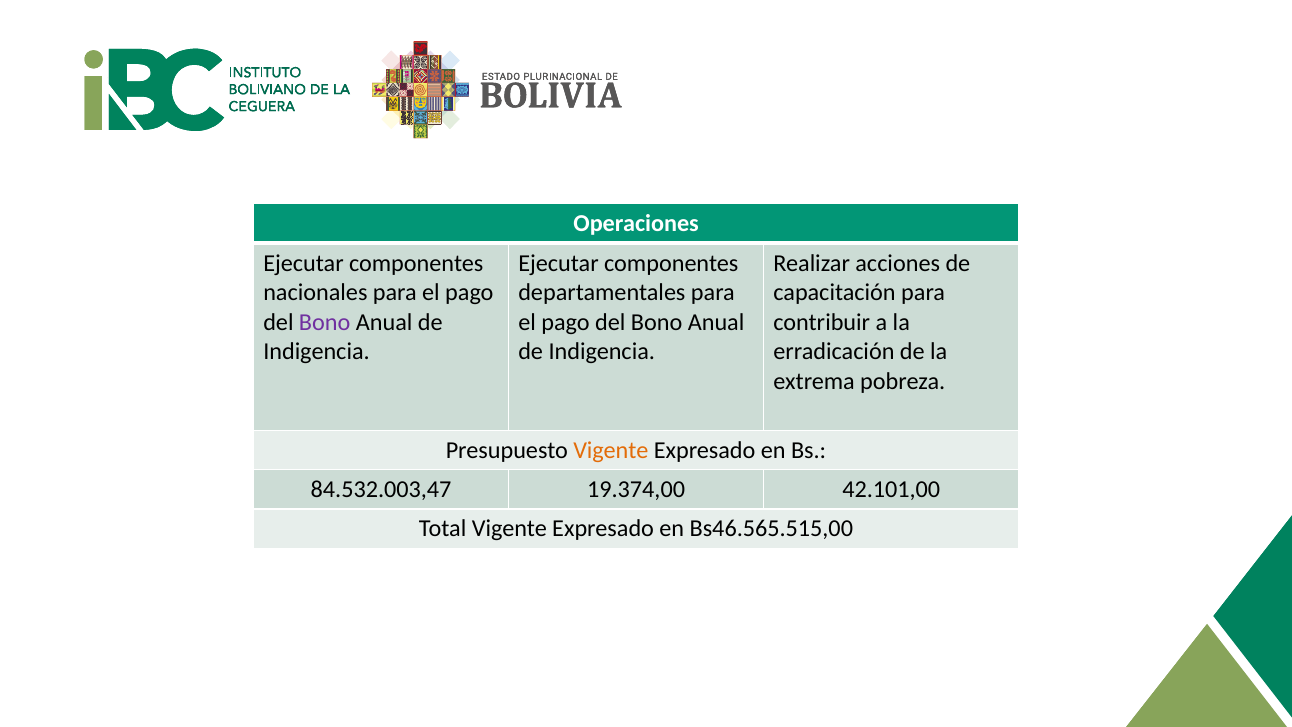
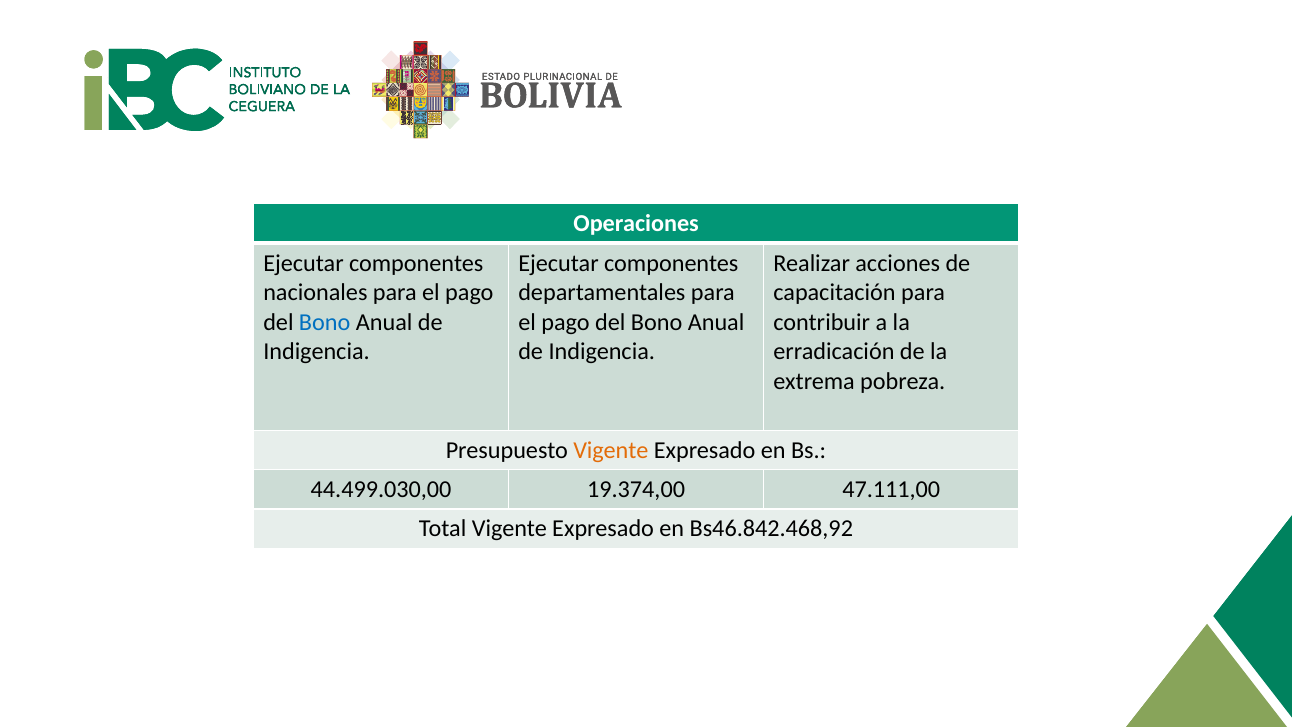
Bono colour: purple -> blue (325, 322)
84.532.003,47: 84.532.003,47 -> 44.499.030,00 (381, 489)
42.101,00: 42.101,00 -> 47.111,00 (891, 489)
Bs46.565.515,00: Bs46.565.515,00 -> Bs46.842.468,92 (771, 529)
